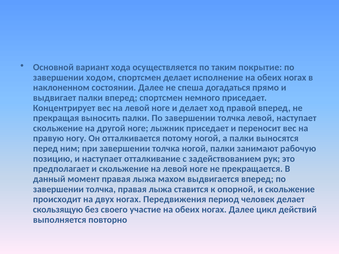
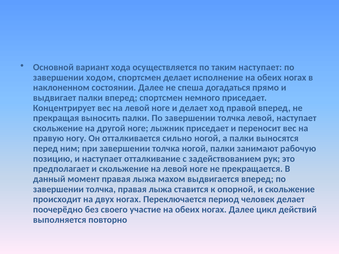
таким покрытие: покрытие -> наступает (260, 67)
потому: потому -> сильно (177, 139)
Передвижения: Передвижения -> Переключается (175, 200)
скользящую: скользящую -> поочерёдно (58, 210)
